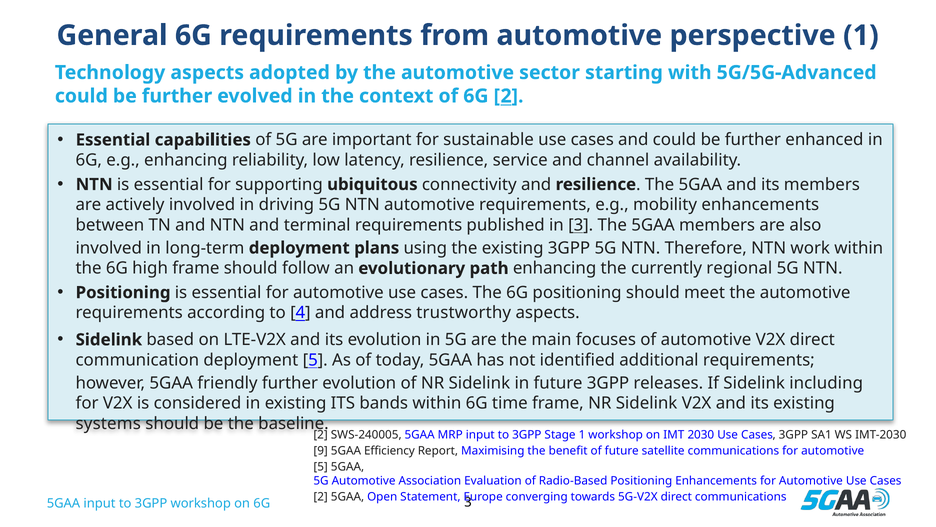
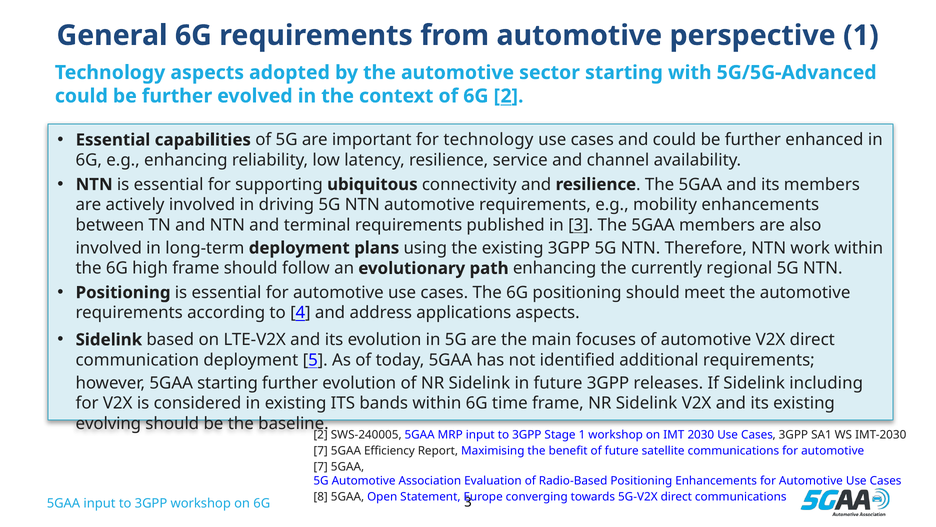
for sustainable: sustainable -> technology (488, 140)
trustworthy: trustworthy -> applications (464, 313)
5GAA friendly: friendly -> starting (228, 383)
systems: systems -> evolving (108, 423)
9: 9 -> 7 (321, 450)
5: 5 -> 7 (321, 466)
2: 2 -> 8 (321, 496)
